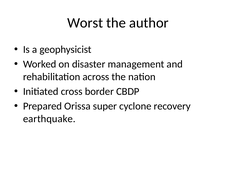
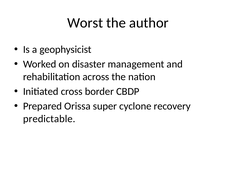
earthquake: earthquake -> predictable (49, 119)
